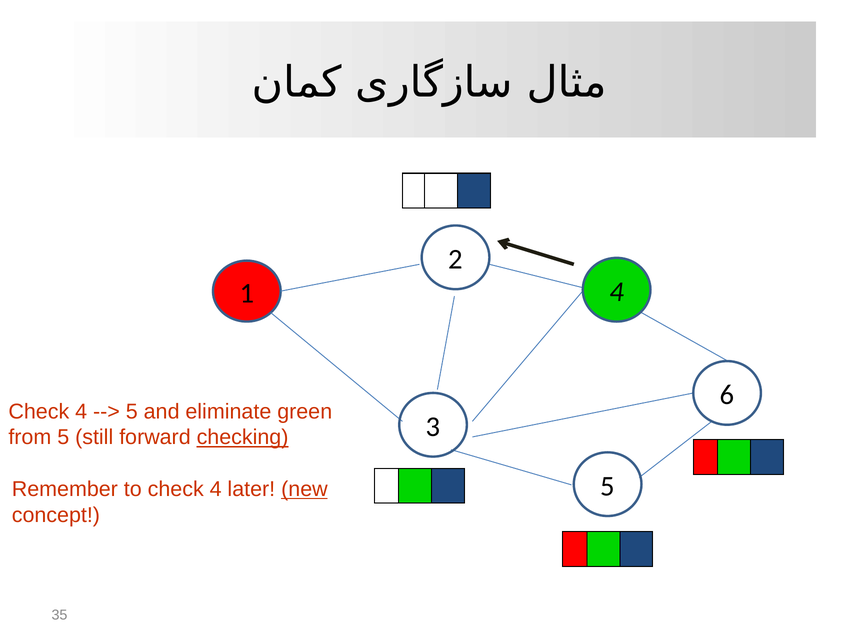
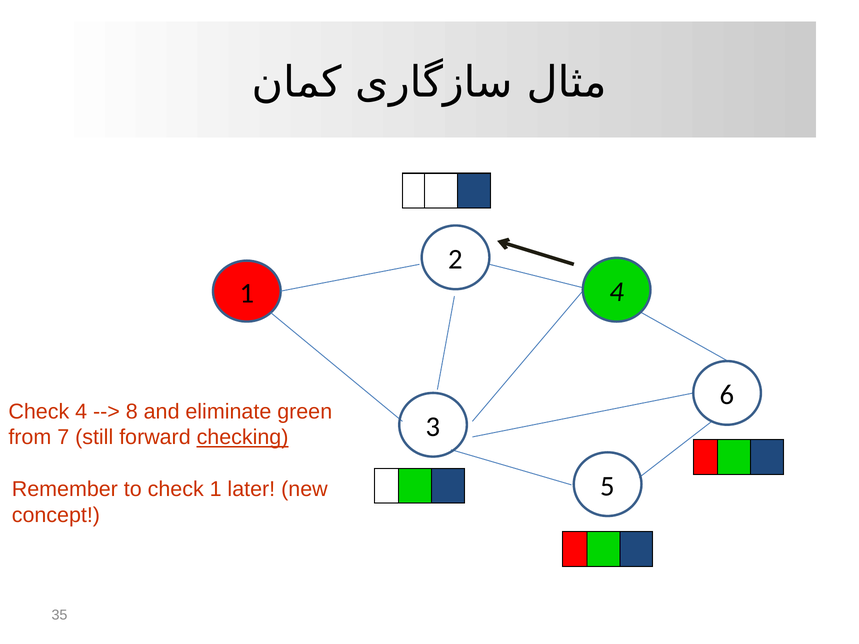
5: 5 -> 8 (132, 412)
from 5: 5 -> 7 (63, 438)
to check 4: 4 -> 1 (216, 490)
new underline: present -> none (304, 490)
